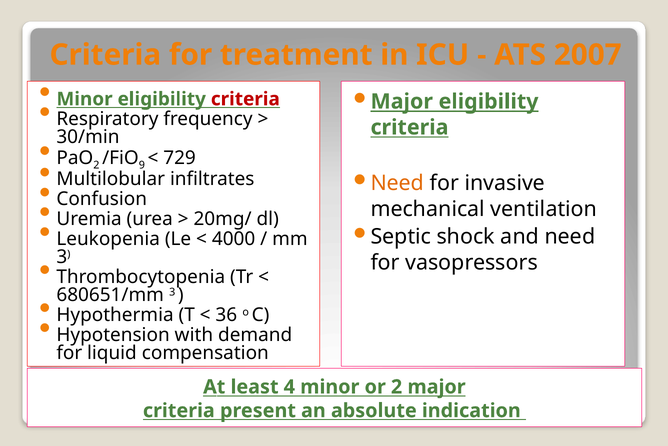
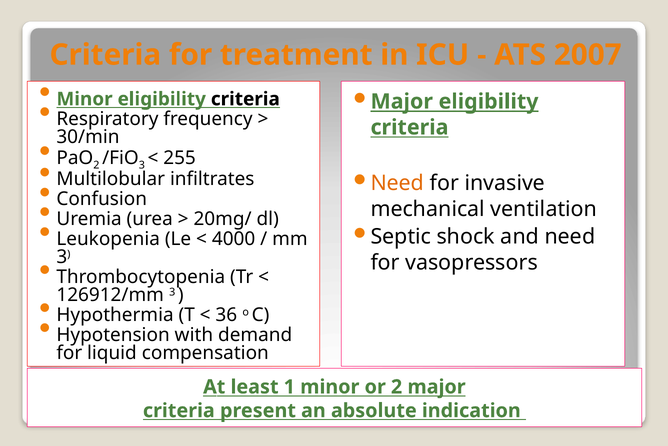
criteria colour: red -> black (245, 99)
9: 9 -> 3 (142, 165)
729: 729 -> 255 (180, 158)
680651/mm: 680651/mm -> 126912/mm (110, 295)
4: 4 -> 1 (289, 386)
